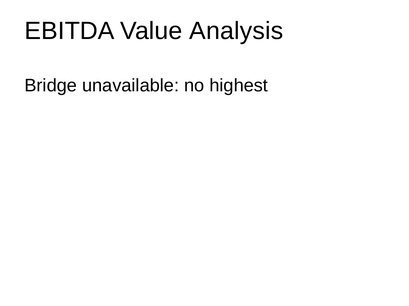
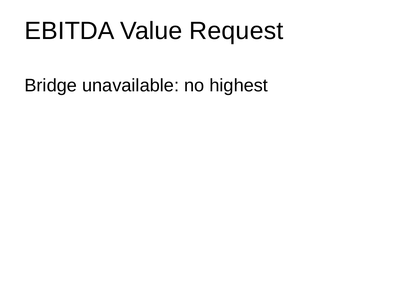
Analysis: Analysis -> Request (236, 31)
